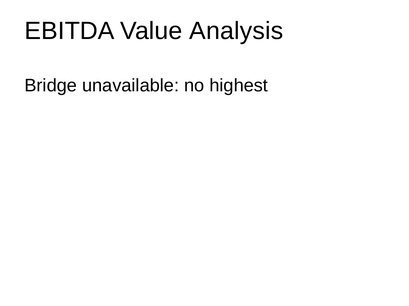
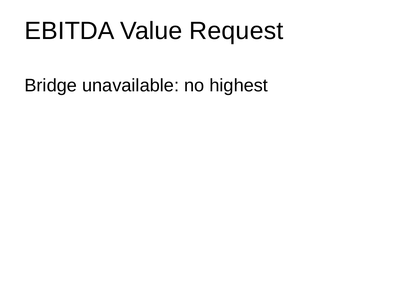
Analysis: Analysis -> Request (236, 31)
